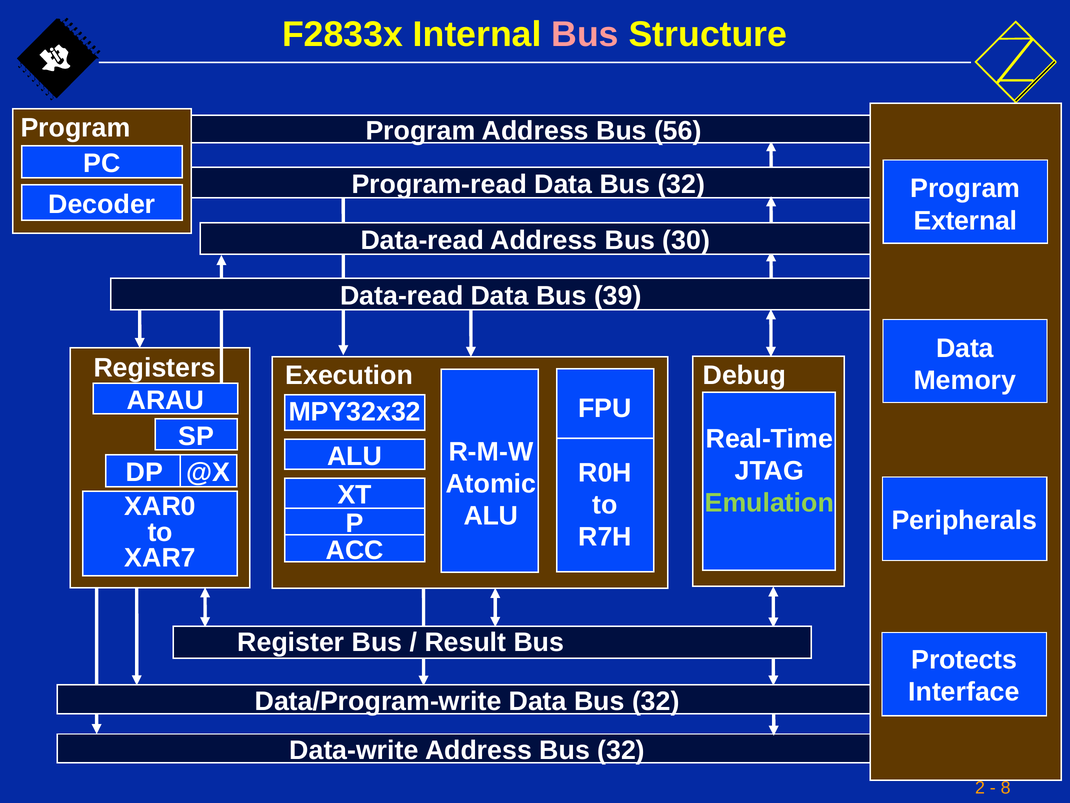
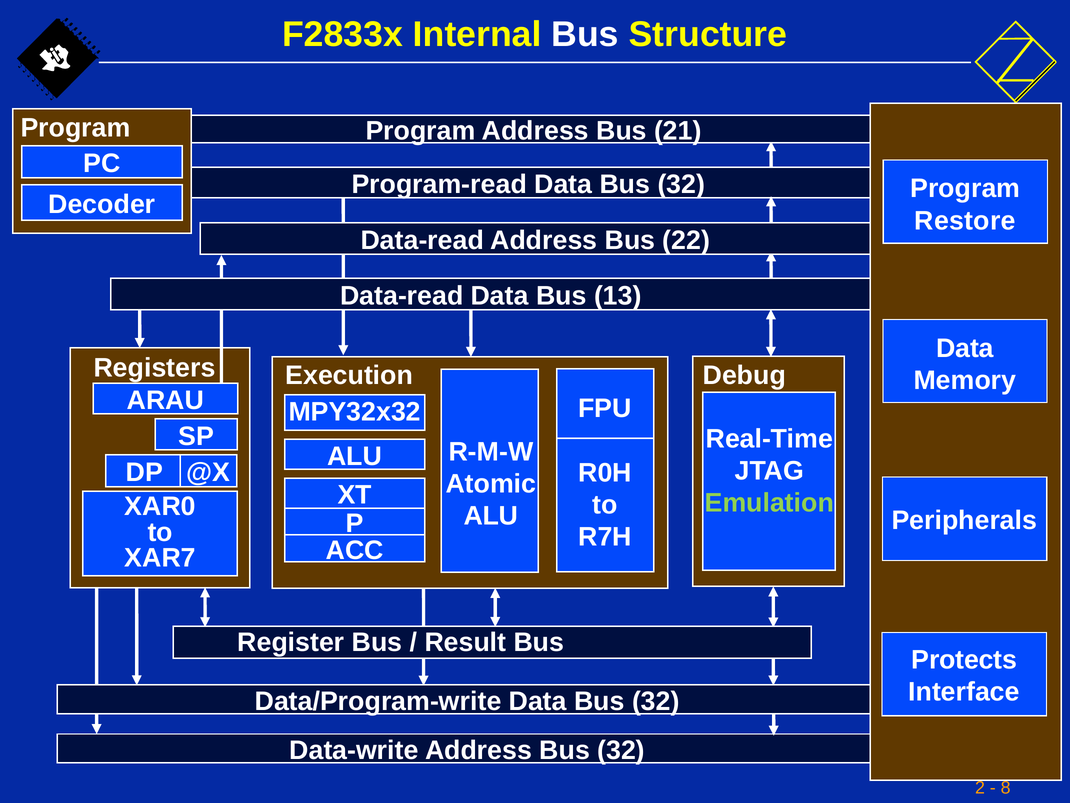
Bus colour: pink -> white (585, 35)
56: 56 -> 21 (678, 131)
External: External -> Restore (965, 221)
30: 30 -> 22 (686, 240)
39: 39 -> 13 (618, 296)
